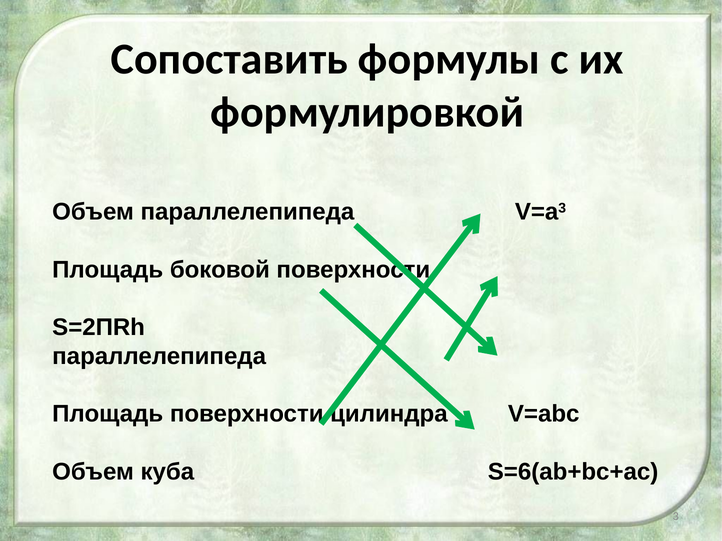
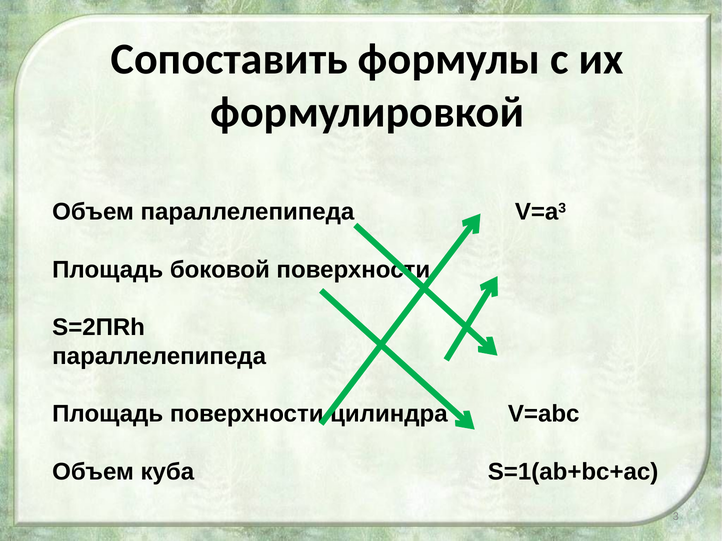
S=6(ab+bc+ac: S=6(ab+bc+ac -> S=1(ab+bc+ac (573, 472)
